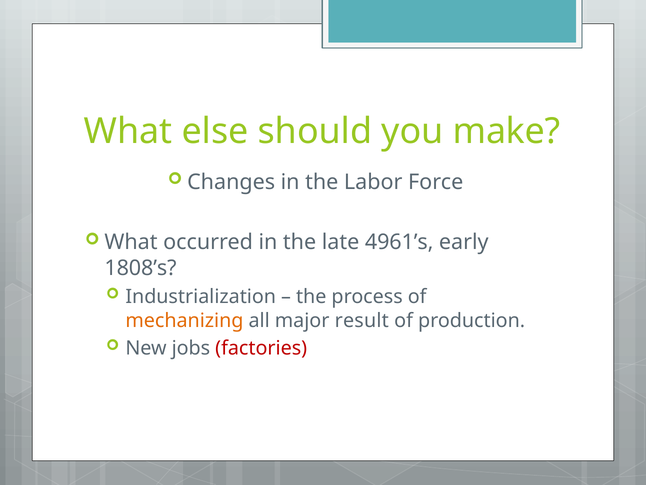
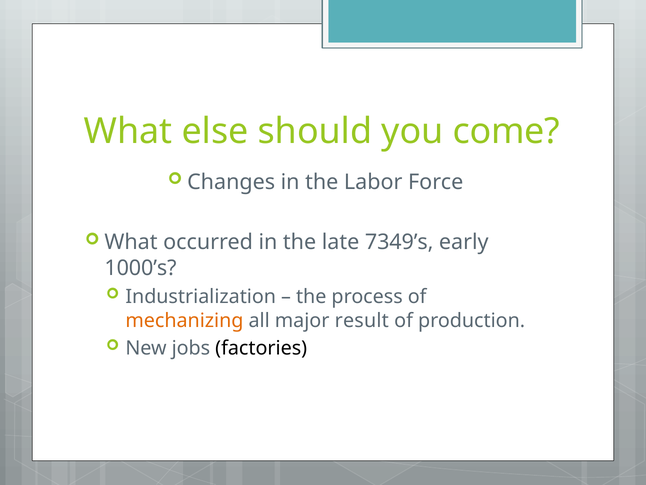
make: make -> come (506, 131)
4961’s: 4961’s -> 7349’s (399, 242)
1808’s: 1808’s -> 1000’s (140, 268)
factories colour: red -> black (261, 348)
